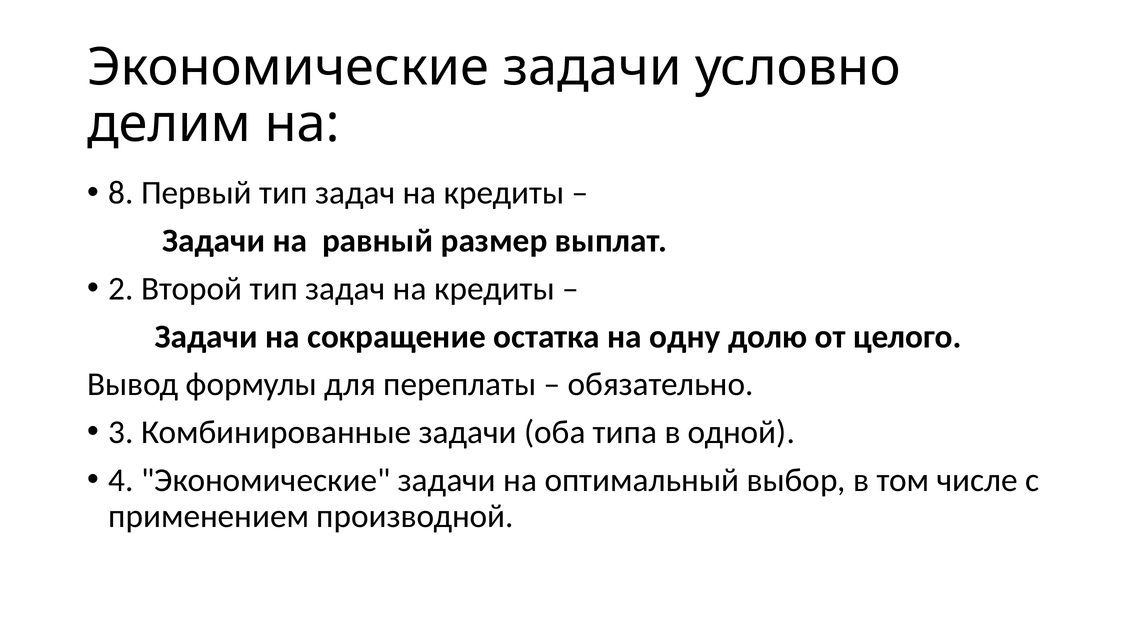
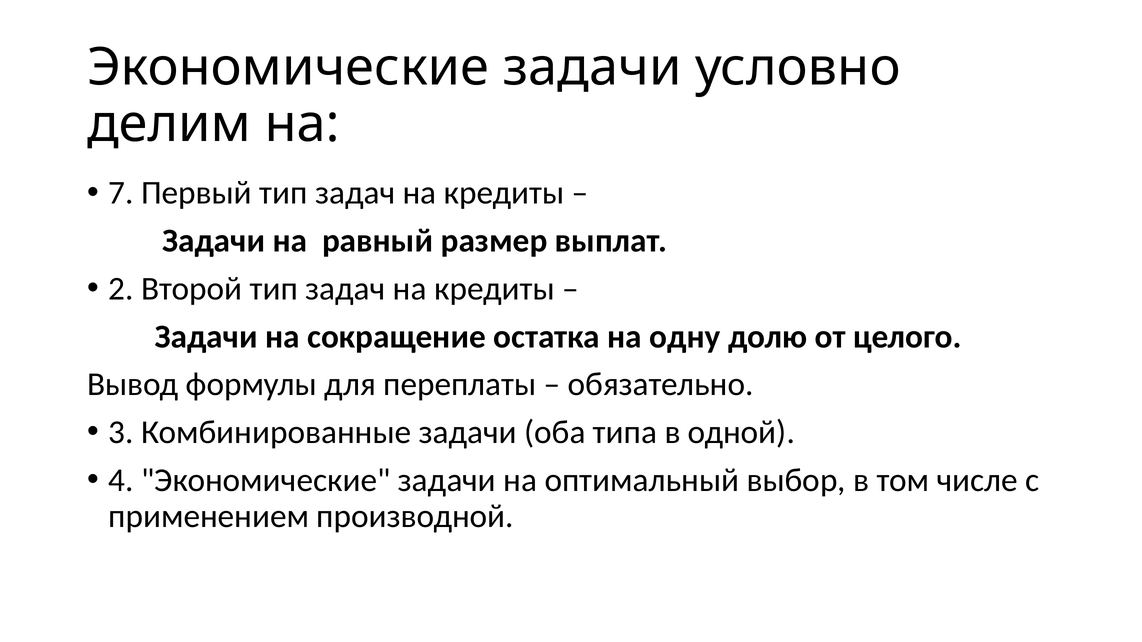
8: 8 -> 7 (121, 193)
